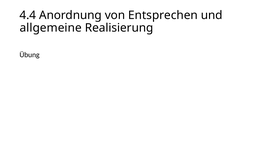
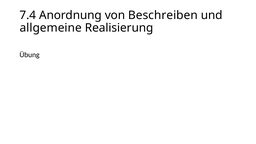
4.4: 4.4 -> 7.4 (28, 15)
Entsprechen: Entsprechen -> Beschreiben (163, 15)
